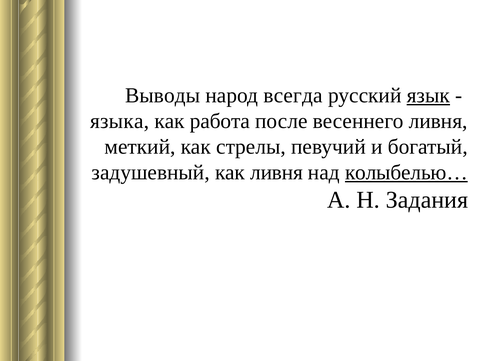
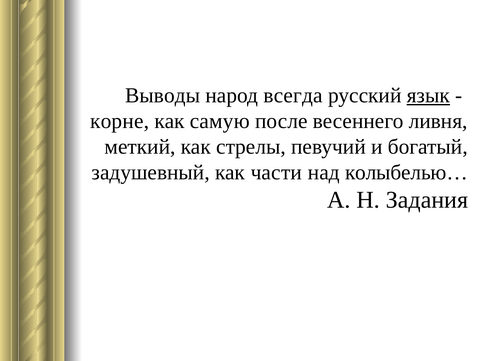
языка: языка -> корне (120, 121)
работа: работа -> самую (220, 121)
как ливня: ливня -> части (276, 172)
колыбелью… underline: present -> none (406, 172)
